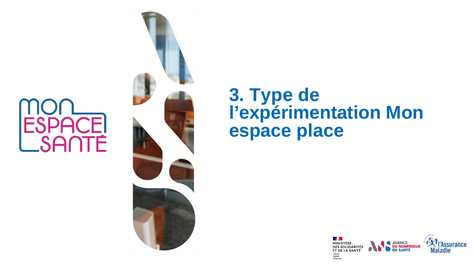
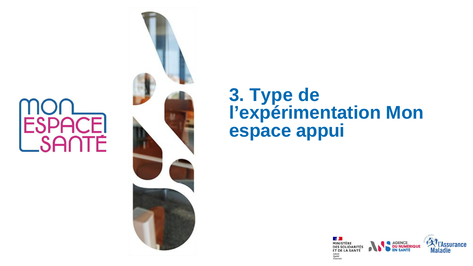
place: place -> appui (320, 131)
